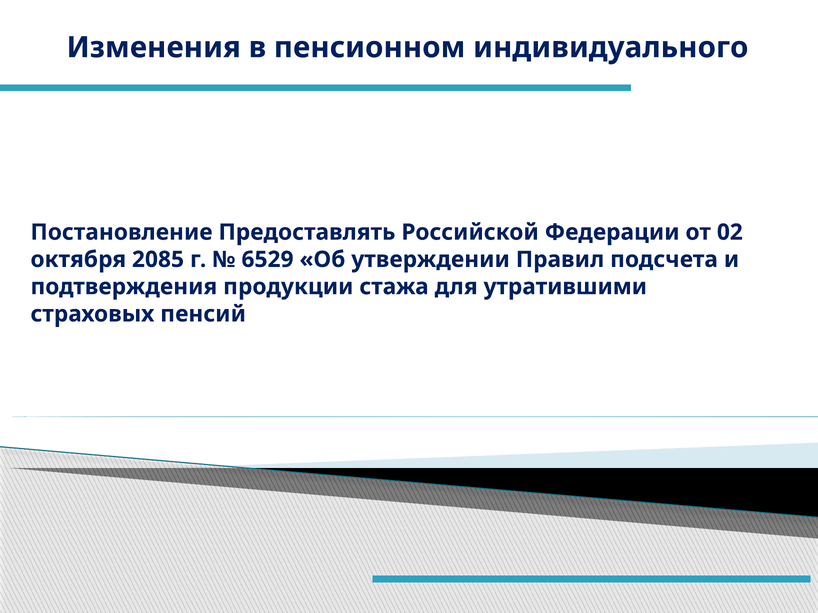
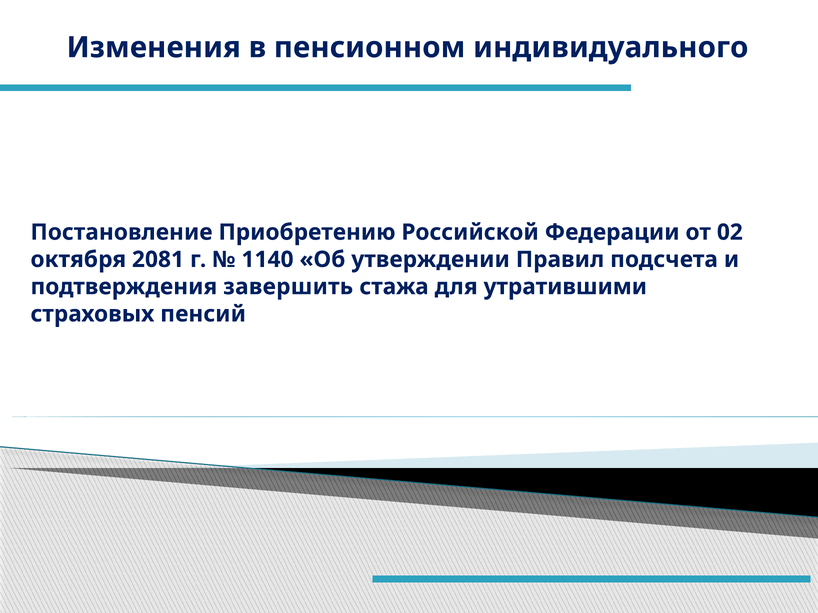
Предоставлять: Предоставлять -> Приобретению (307, 232)
2085: 2085 -> 2081 (158, 260)
6529: 6529 -> 1140 (268, 260)
продукции: продукции -> завершить (288, 287)
